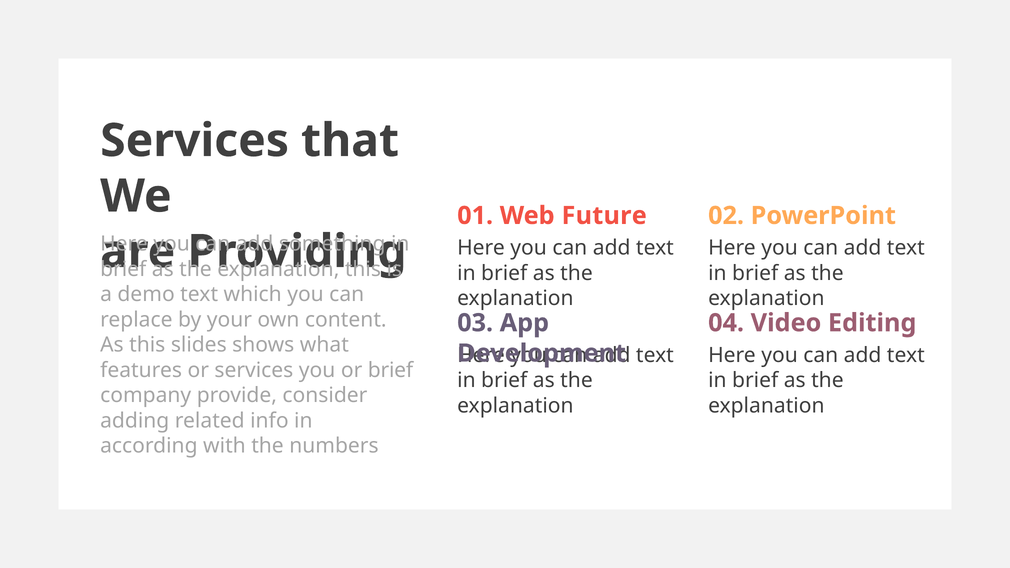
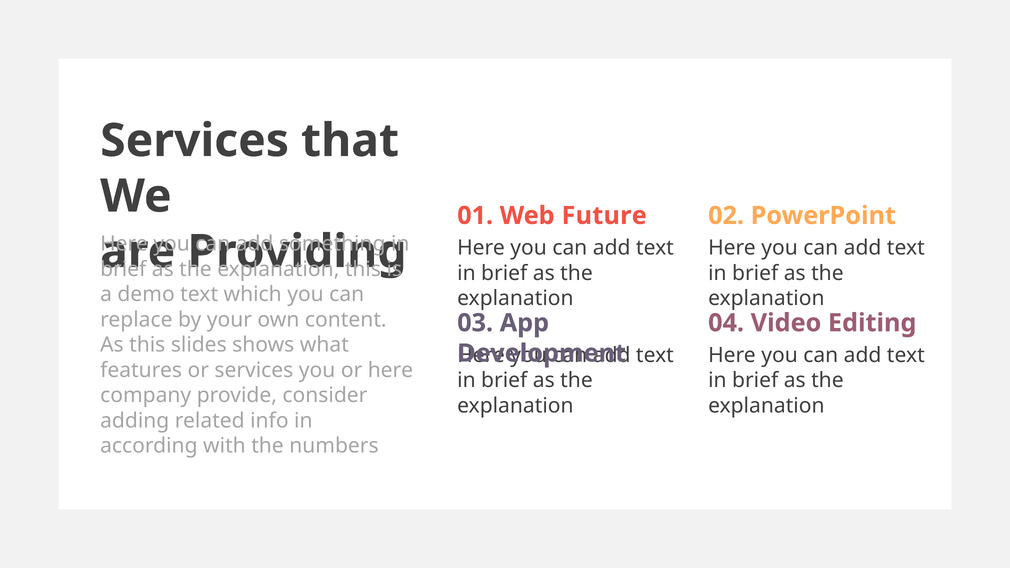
or brief: brief -> here (390, 370)
